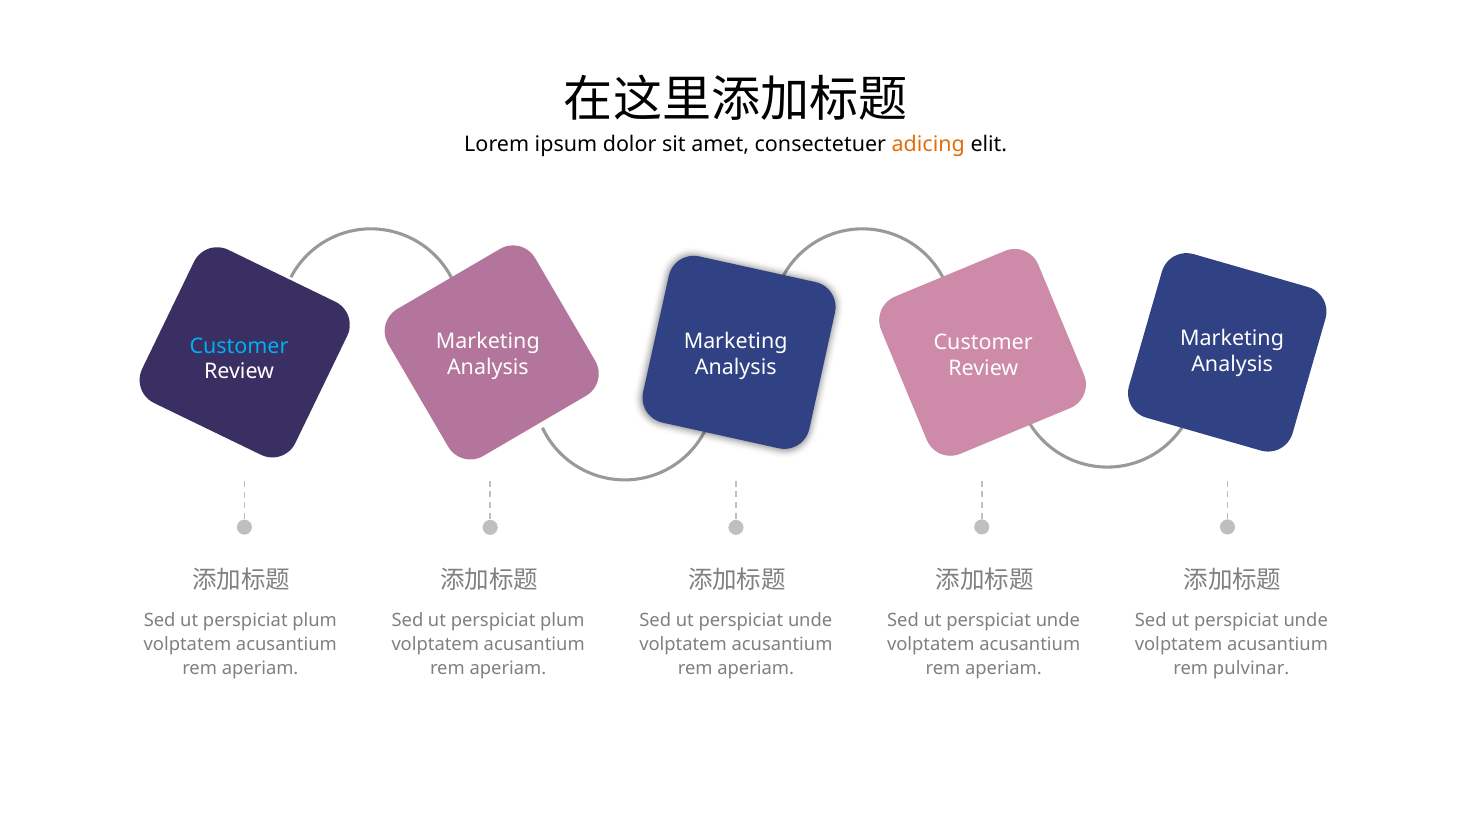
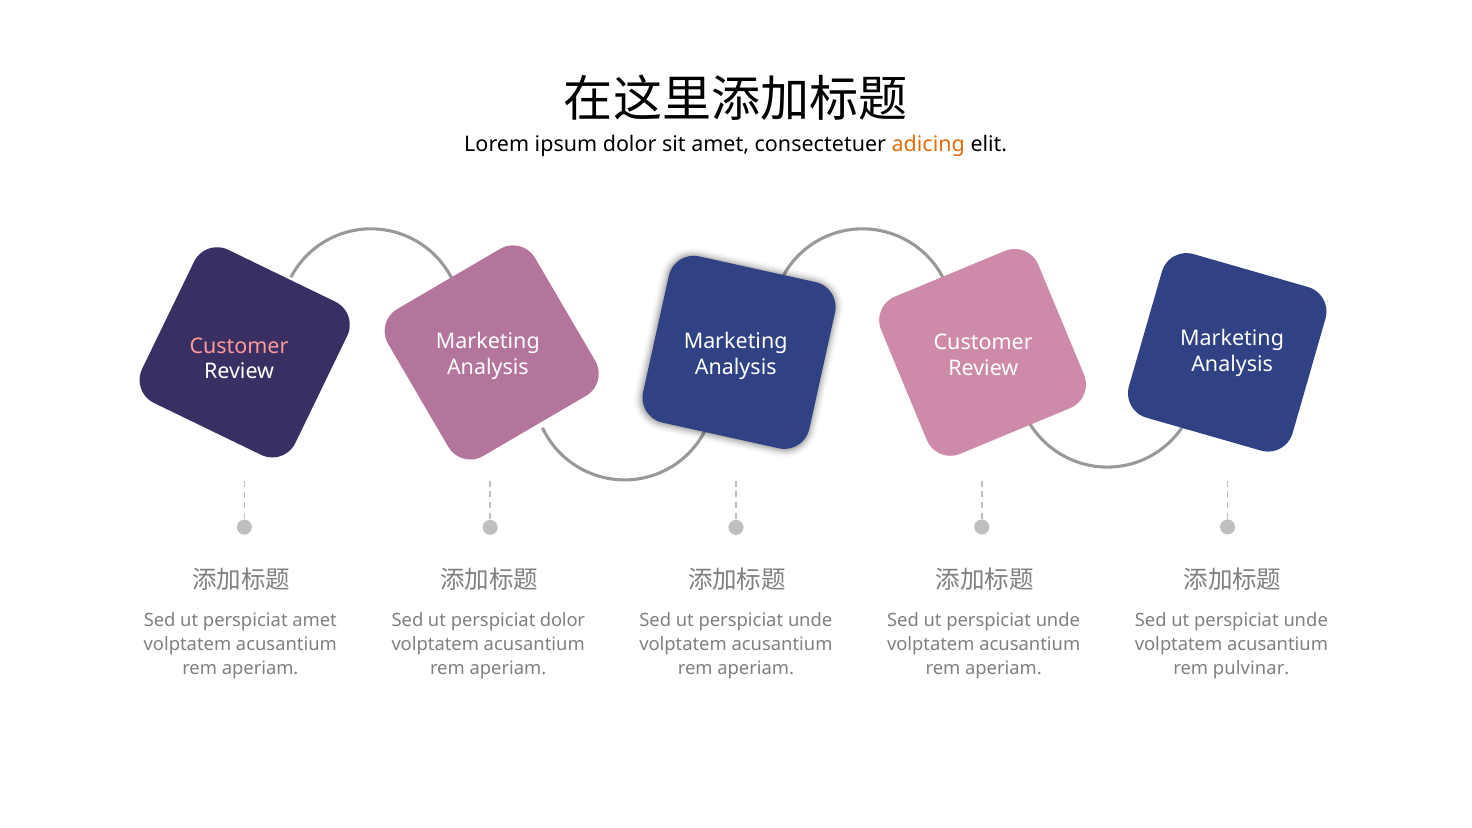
Customer colour: light blue -> pink (239, 346)
plum: plum -> amet (315, 620)
plum: plum -> dolor (562, 620)
